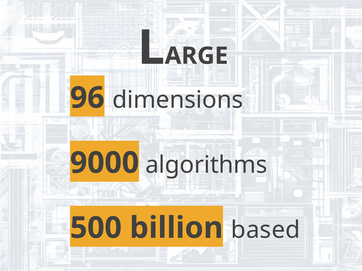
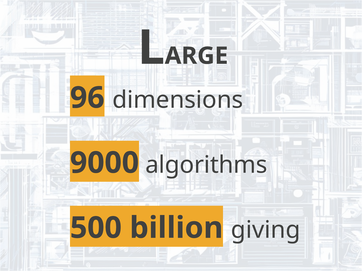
based: based -> giving (266, 230)
